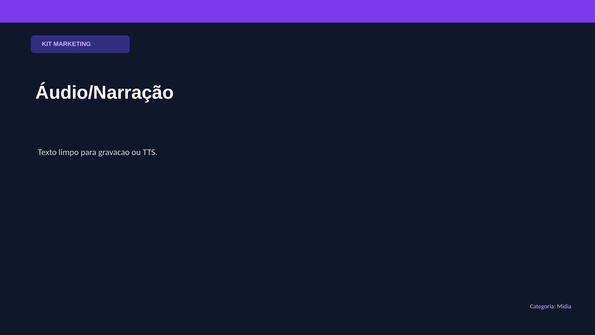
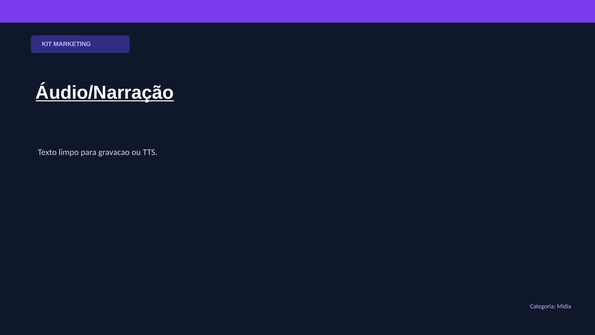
Áudio/Narração underline: none -> present (105, 93)
